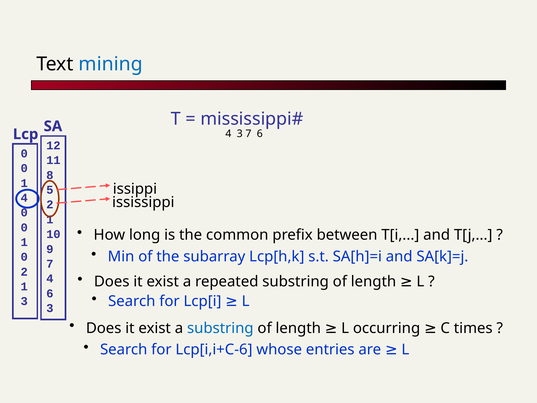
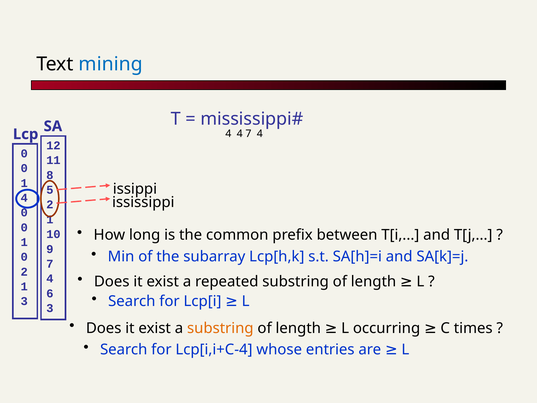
4 3: 3 -> 4 (240, 134)
6: 6 -> 4 (260, 134)
substring colour: blue -> orange (220, 328)
Lcp[i,i+C-6: Lcp[i,i+C-6 -> Lcp[i,i+C-4 (214, 349)
